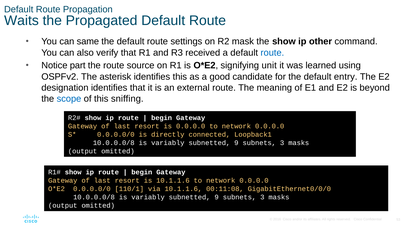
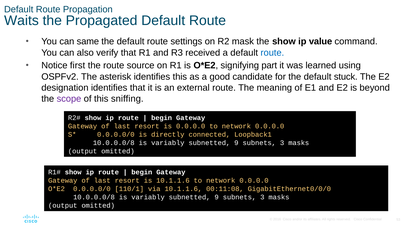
other: other -> value (321, 42)
part: part -> first (78, 66)
unit: unit -> part (269, 66)
entry: entry -> stuck (346, 77)
scope colour: blue -> purple (69, 99)
